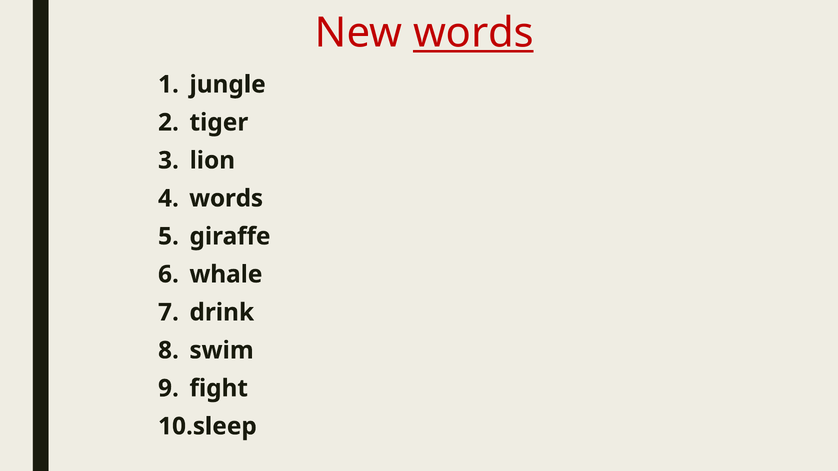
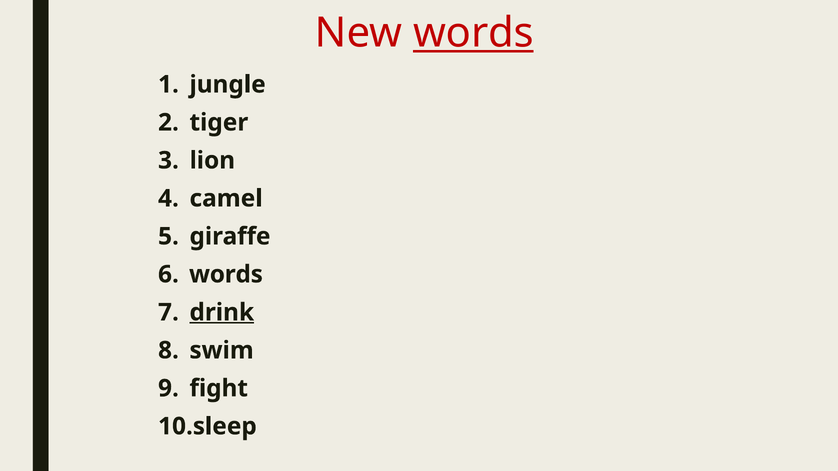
words: words -> camel (226, 199)
whale: whale -> words (226, 275)
drink underline: none -> present (222, 313)
